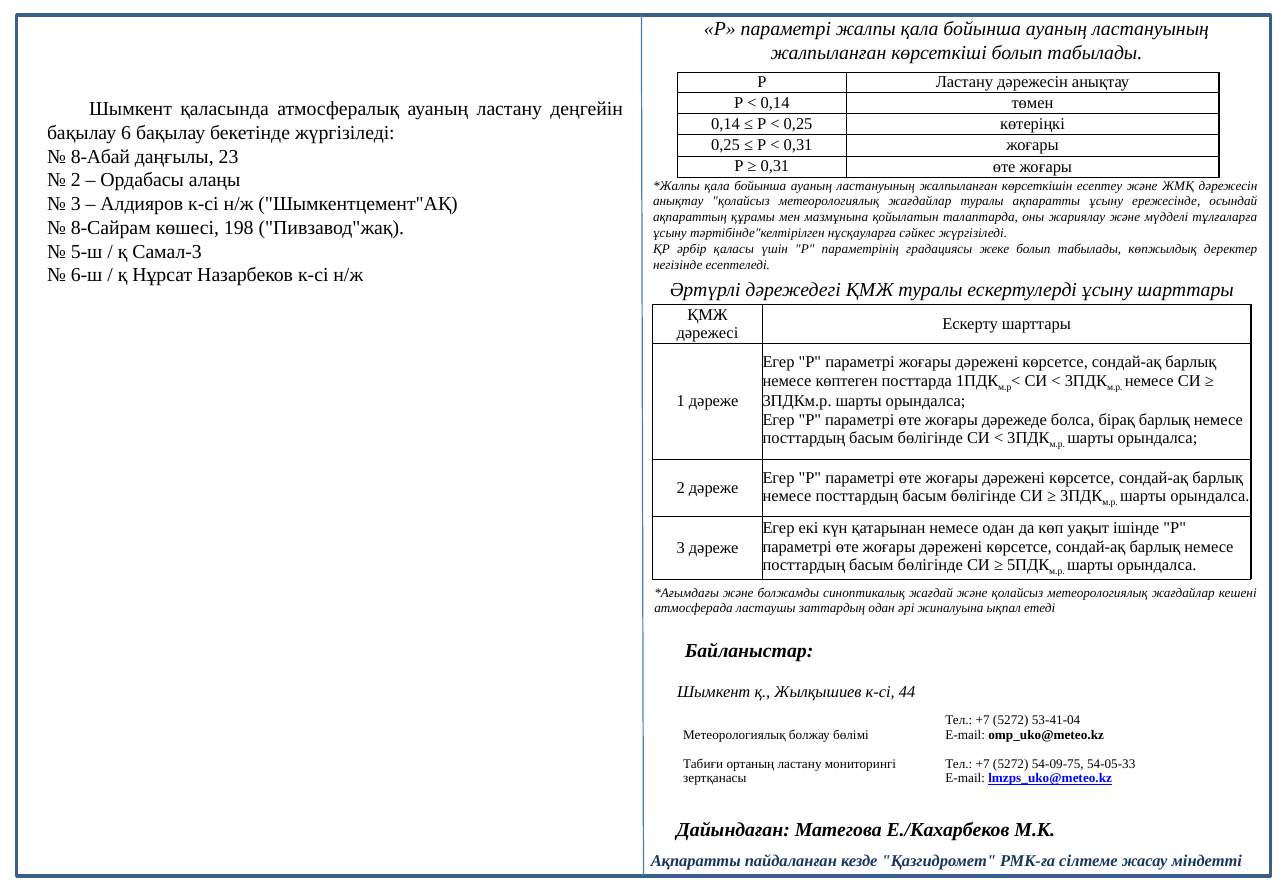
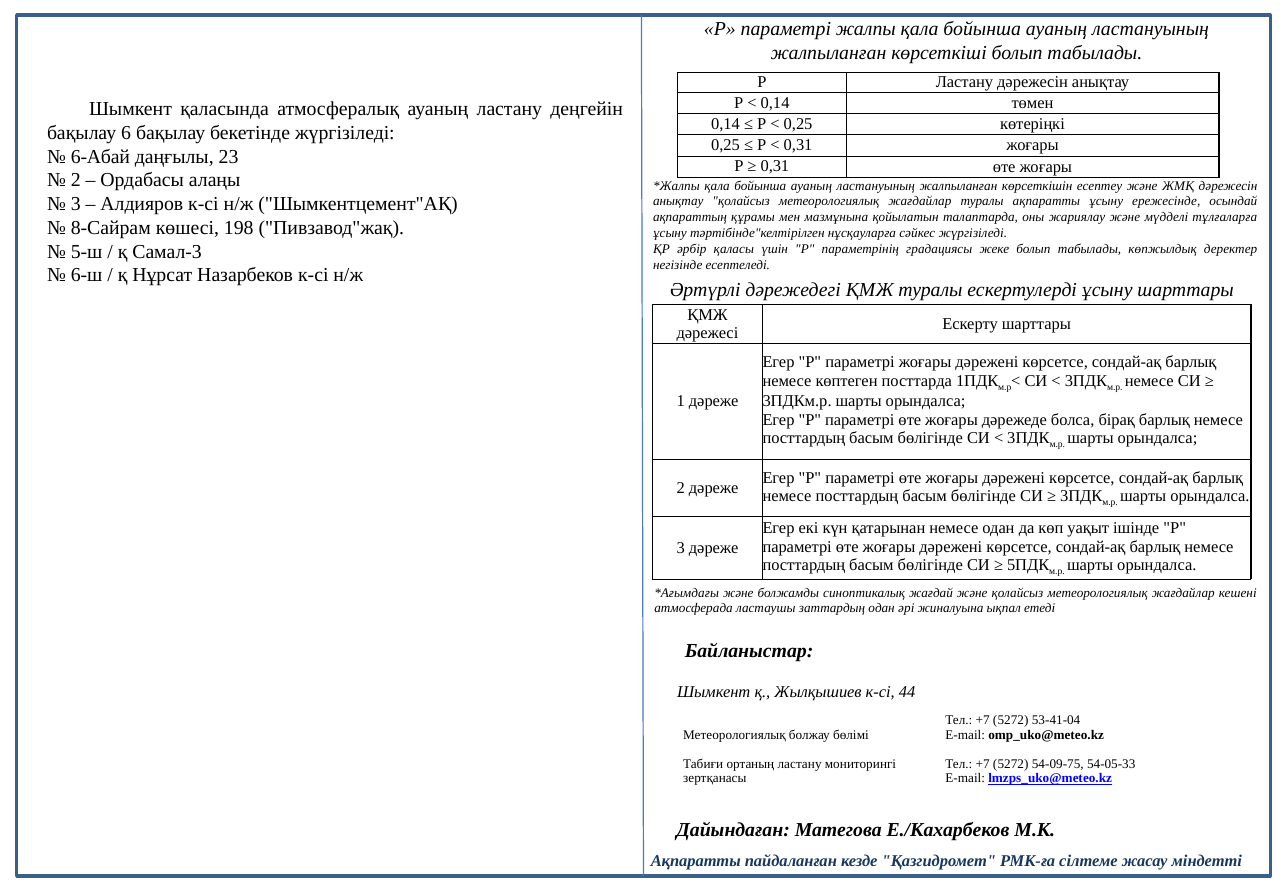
8-Абай: 8-Абай -> 6-Абай (100, 157)
